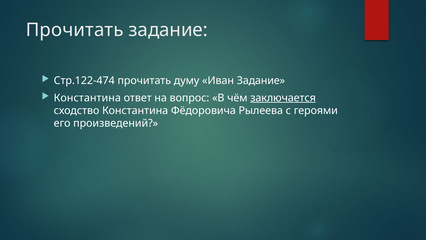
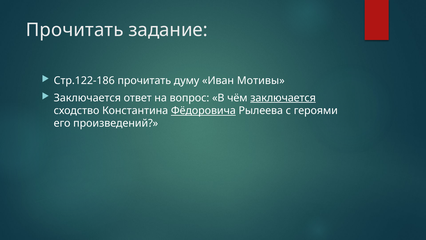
Стр.122-474: Стр.122-474 -> Стр.122-186 (84, 80)
Иван Задание: Задание -> Мотивы (261, 80)
Константина: Константина -> Заключается (87, 98)
Фёдоровича underline: none -> present (203, 110)
